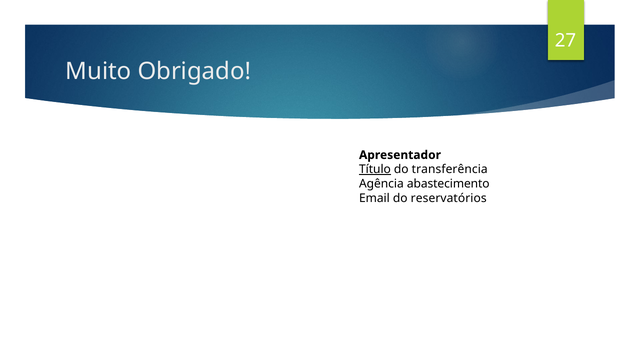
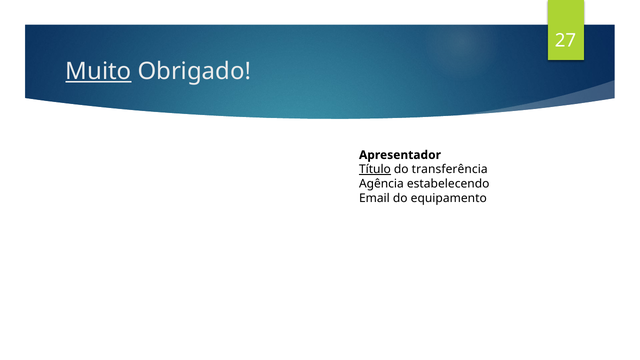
Muito underline: none -> present (98, 71)
abastecimento: abastecimento -> estabelecendo (448, 184)
reservatórios: reservatórios -> equipamento (449, 198)
